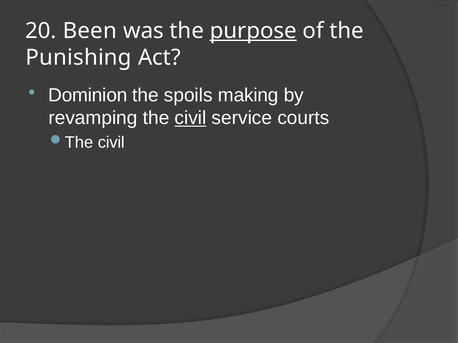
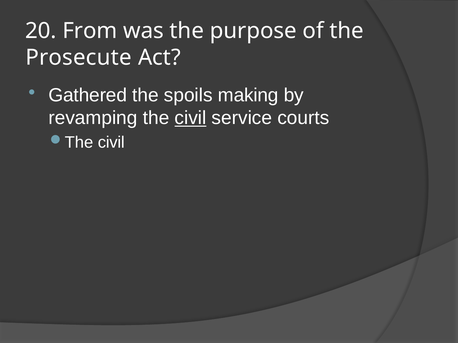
Been: Been -> From (90, 31)
purpose underline: present -> none (253, 31)
Punishing: Punishing -> Prosecute (79, 58)
Dominion: Dominion -> Gathered (88, 95)
